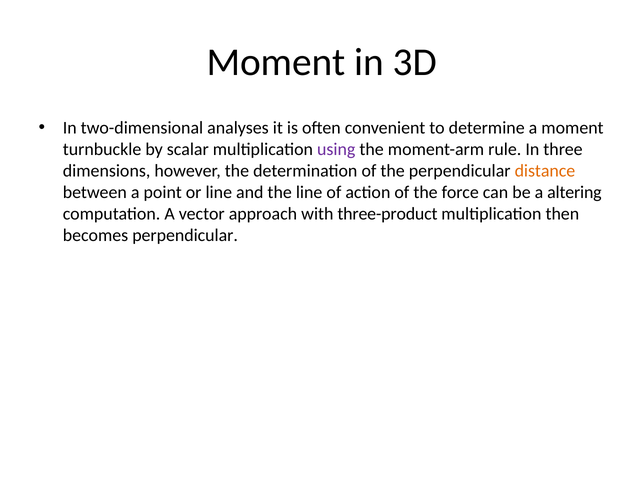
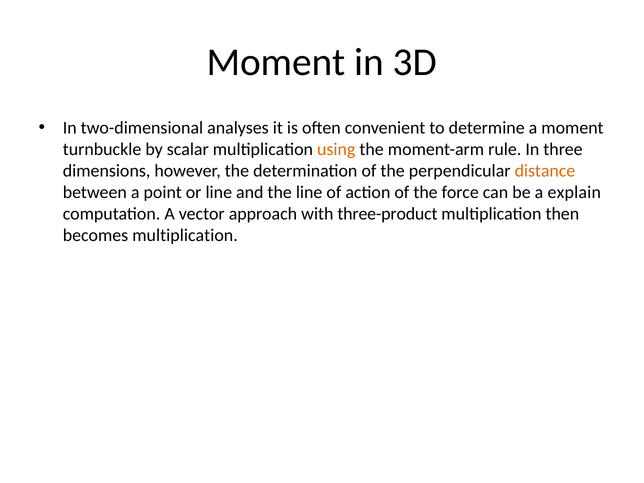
using colour: purple -> orange (336, 149)
altering: altering -> explain (574, 192)
becomes perpendicular: perpendicular -> multiplication (185, 235)
